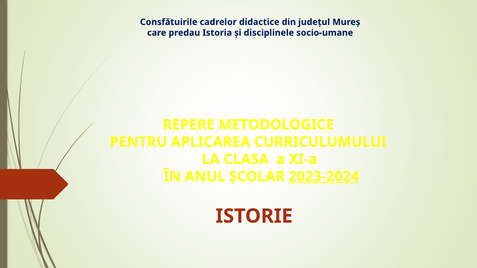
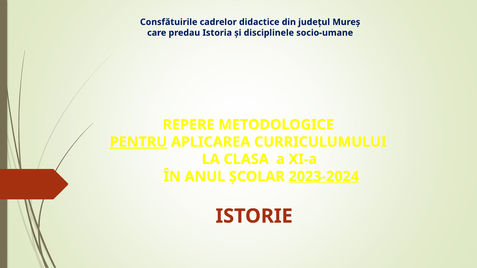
PENTRU underline: none -> present (138, 142)
